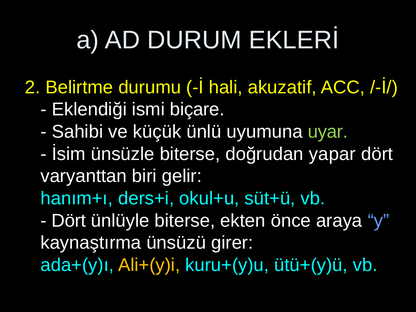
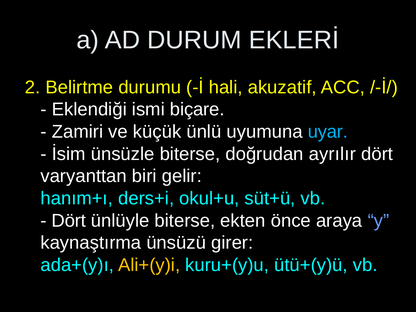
Sahibi: Sahibi -> Zamiri (77, 132)
uyar colour: light green -> light blue (328, 132)
yapar: yapar -> ayrılır (332, 154)
